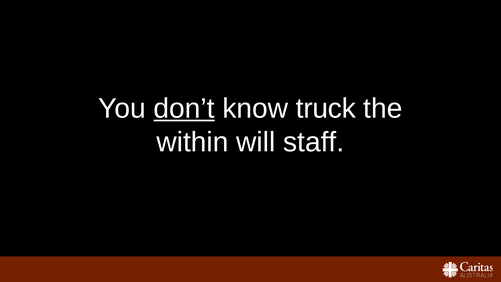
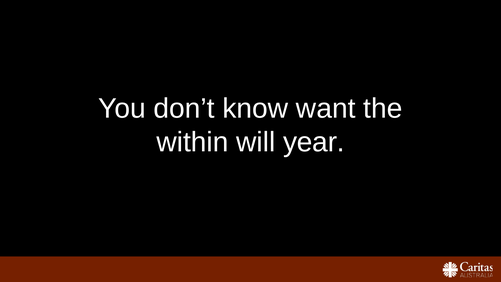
don’t underline: present -> none (184, 108)
truck: truck -> want (326, 108)
staff: staff -> year (314, 142)
